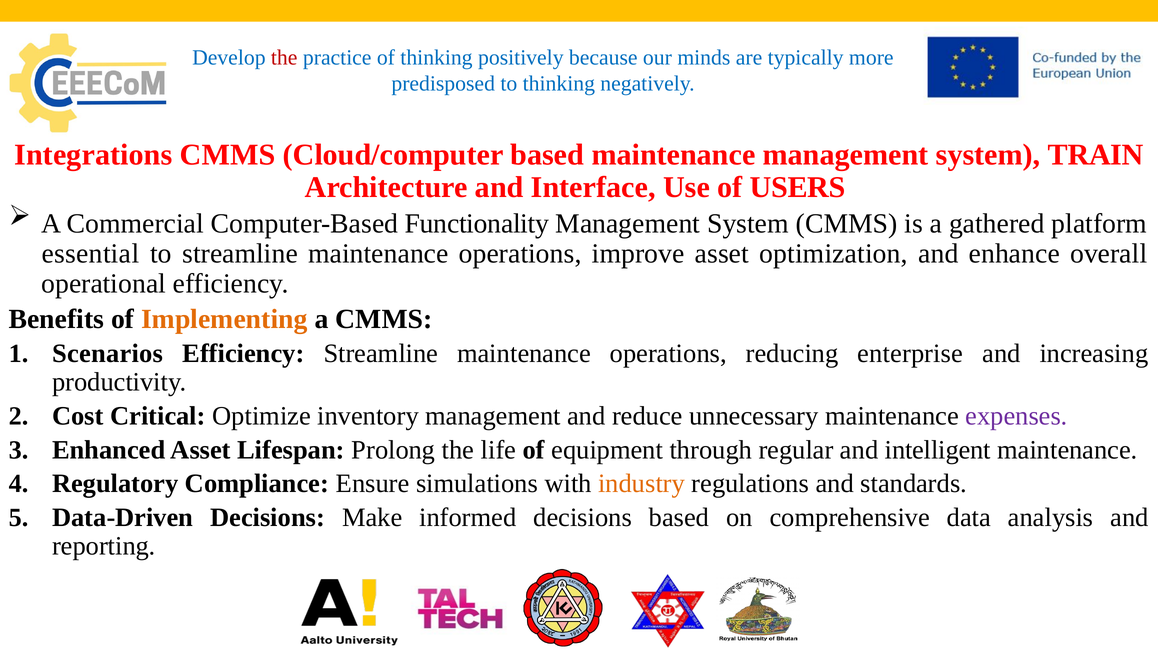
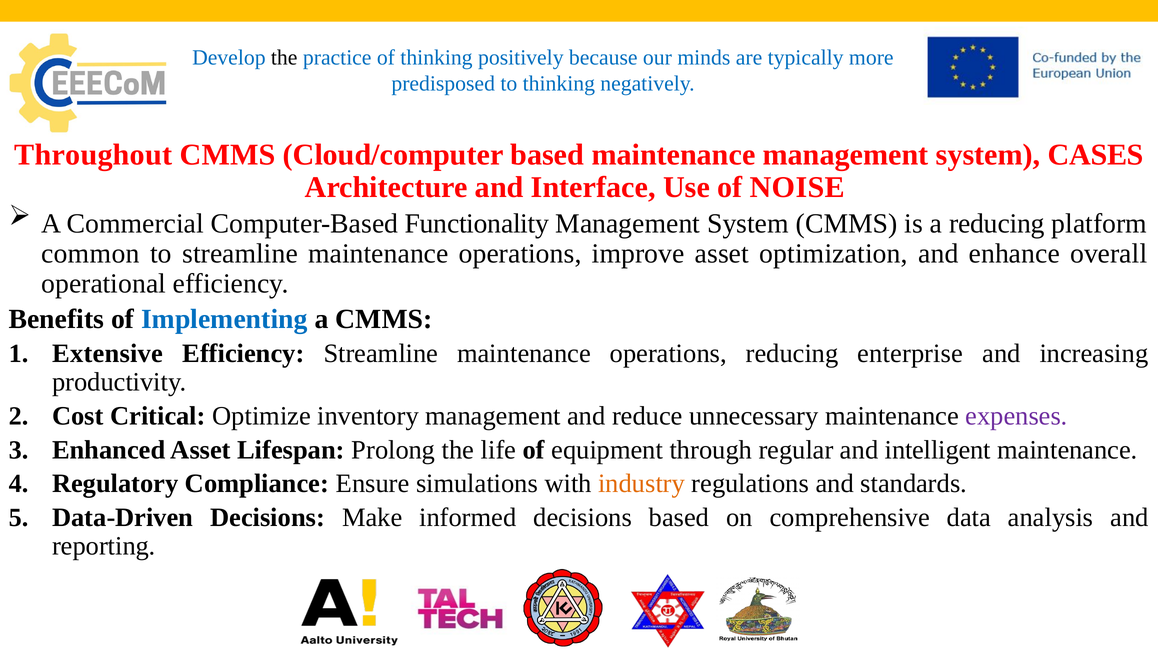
the colour: red -> black (284, 58)
Integrations: Integrations -> Throughout (93, 155)
TRAIN: TRAIN -> CASES (1096, 155)
USERS: USERS -> NOISE (797, 187)
a gathered: gathered -> reducing (997, 224)
essential: essential -> common (90, 254)
Implementing colour: orange -> blue (224, 319)
Scenarios: Scenarios -> Extensive (108, 354)
